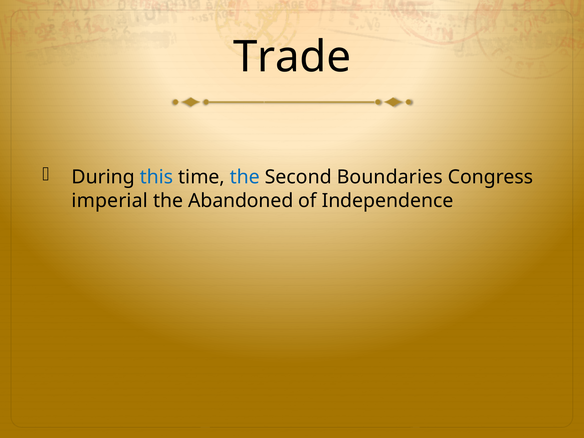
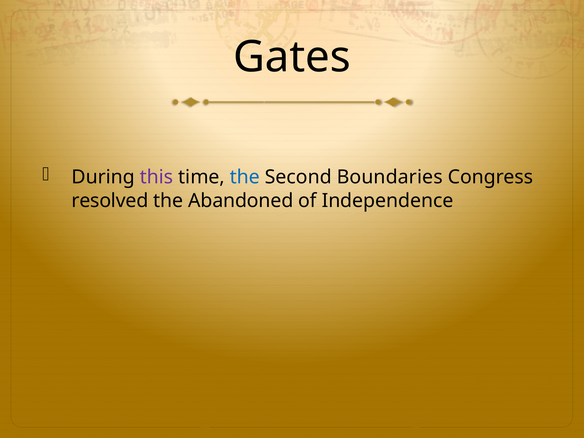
Trade: Trade -> Gates (292, 57)
this colour: blue -> purple (157, 177)
imperial: imperial -> resolved (110, 201)
